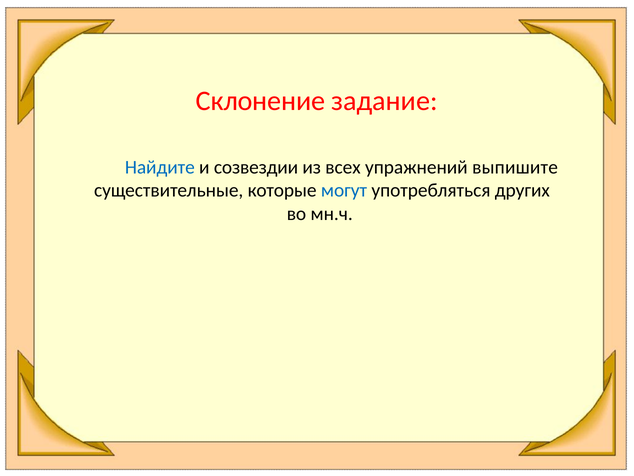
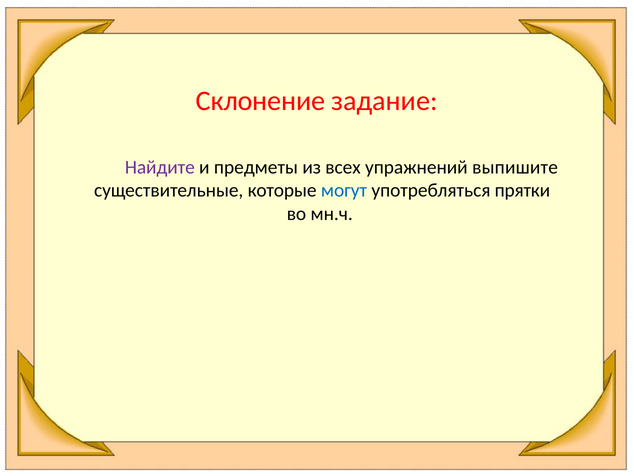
Найдите colour: blue -> purple (160, 167)
созвездии: созвездии -> предметы (256, 167)
других: других -> прятки (522, 190)
